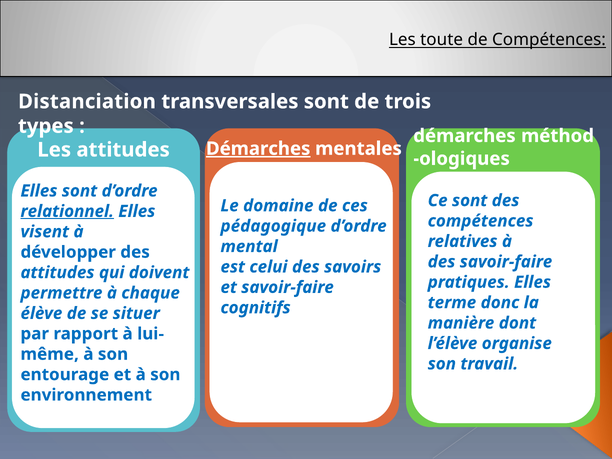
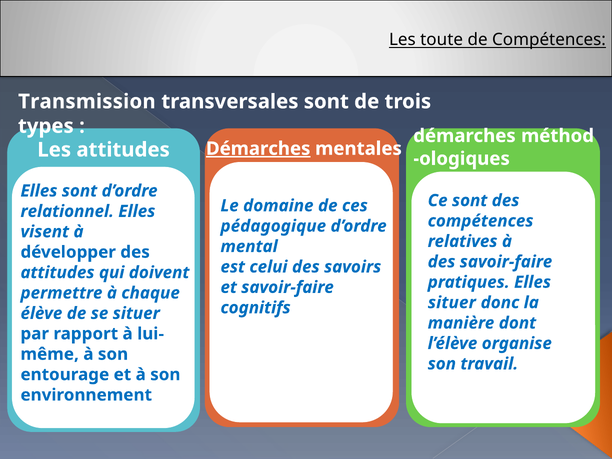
Distanciation: Distanciation -> Transmission (87, 102)
relationnel underline: present -> none (67, 211)
terme: terme -> situer (452, 303)
